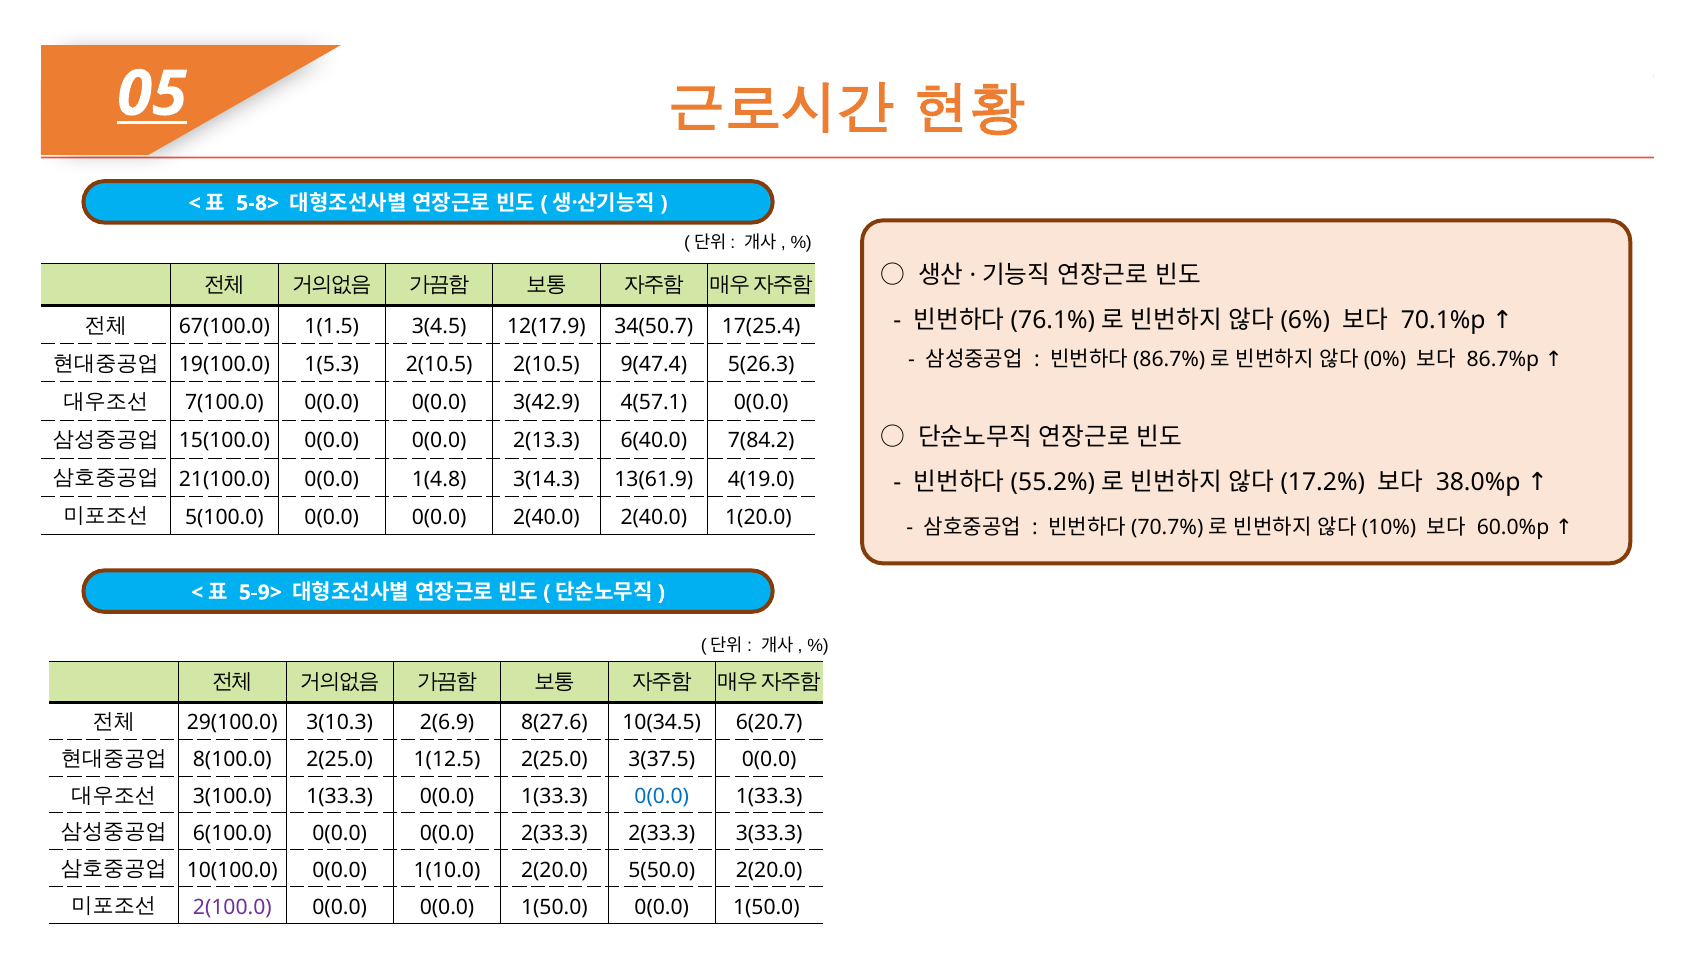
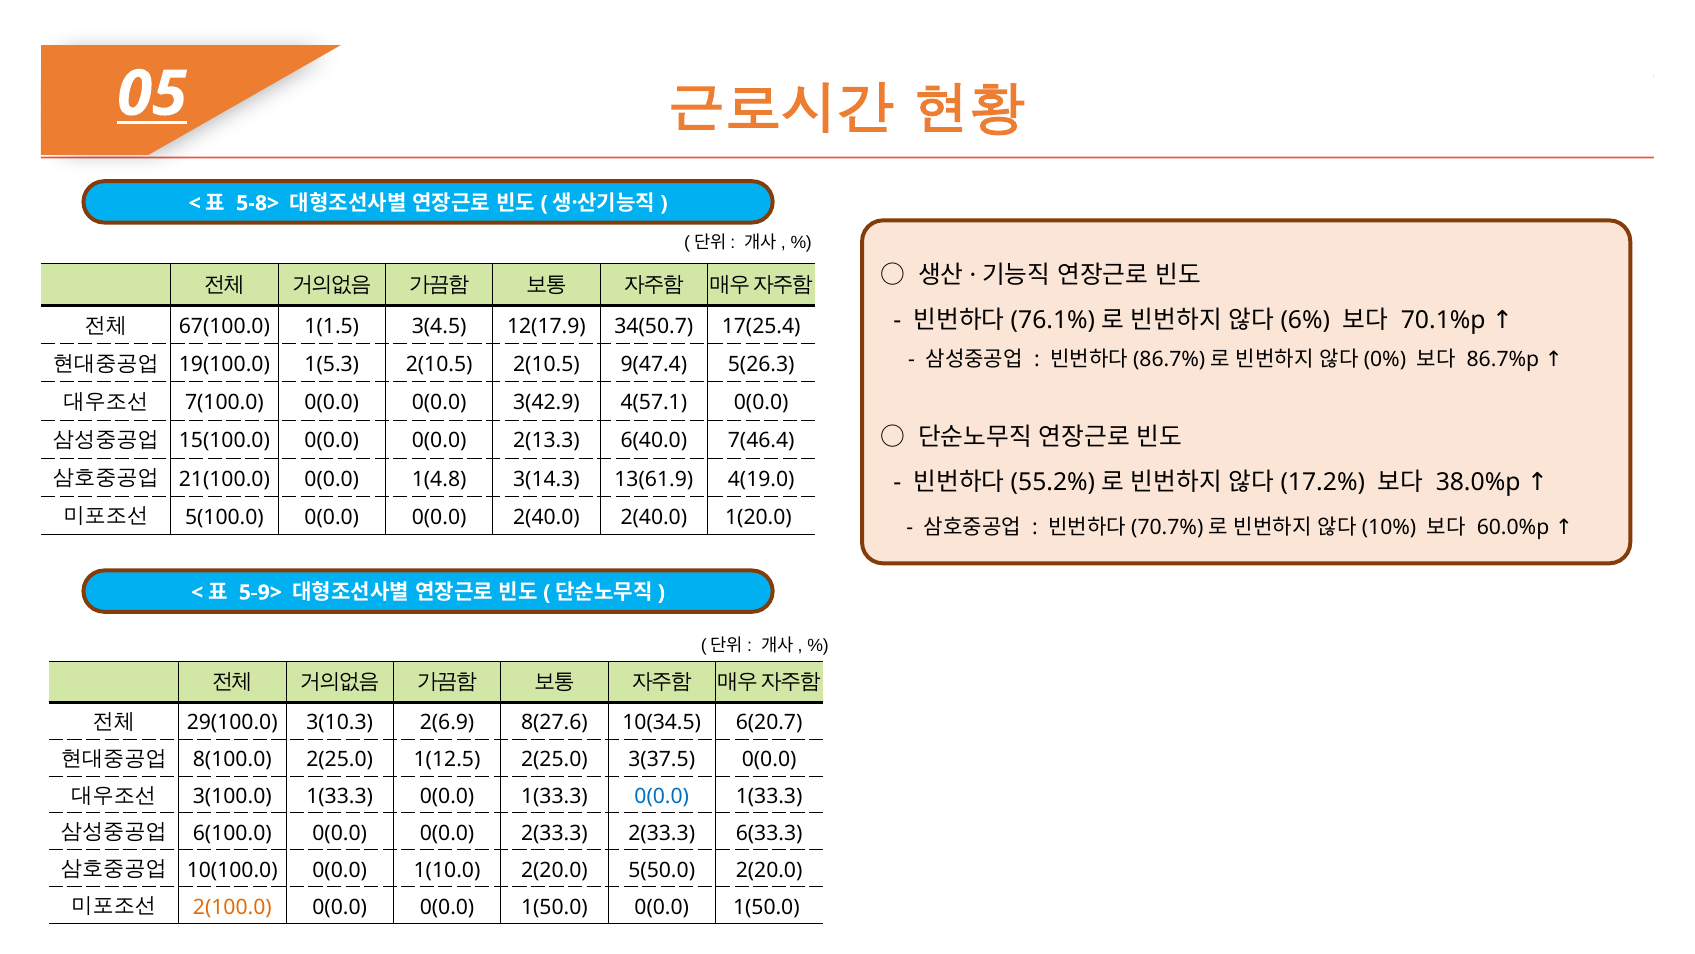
7(84.2: 7(84.2 -> 7(46.4 (761, 441)
3(33.3: 3(33.3 -> 6(33.3 (769, 833)
2(100.0 colour: purple -> orange (232, 907)
